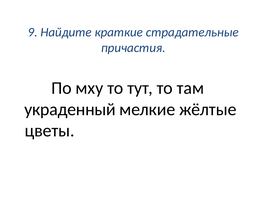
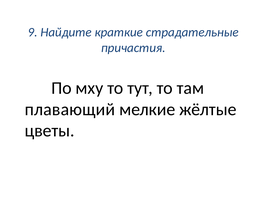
украденный: украденный -> плавающий (70, 109)
